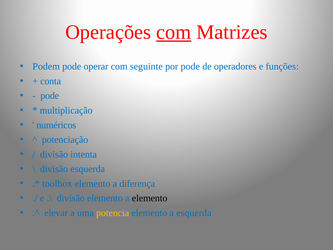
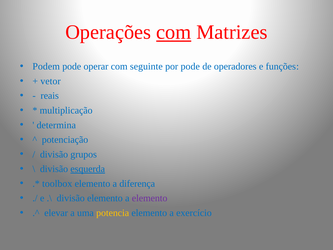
conta: conta -> vetor (51, 81)
pode: pode -> reais (50, 96)
numéricos: numéricos -> determina (56, 125)
intenta: intenta -> grupos (84, 154)
esquerda underline: none -> present (88, 169)
elemento colour: black -> purple (150, 198)
a esquerda: esquerda -> exercício (194, 213)
